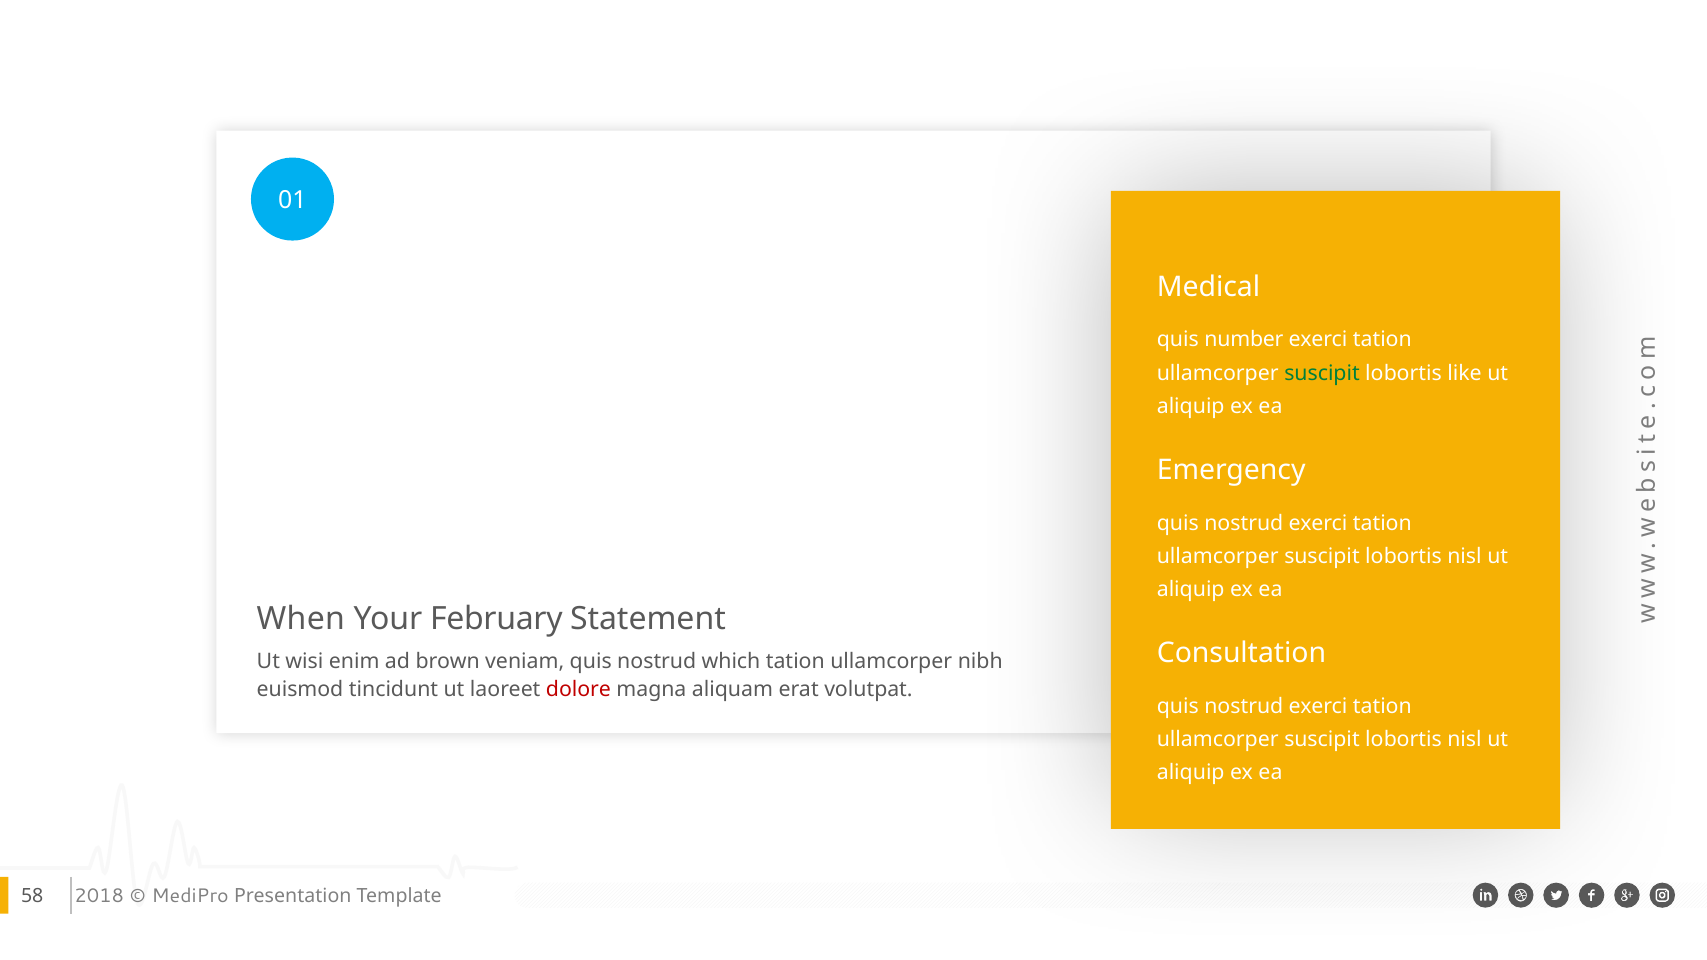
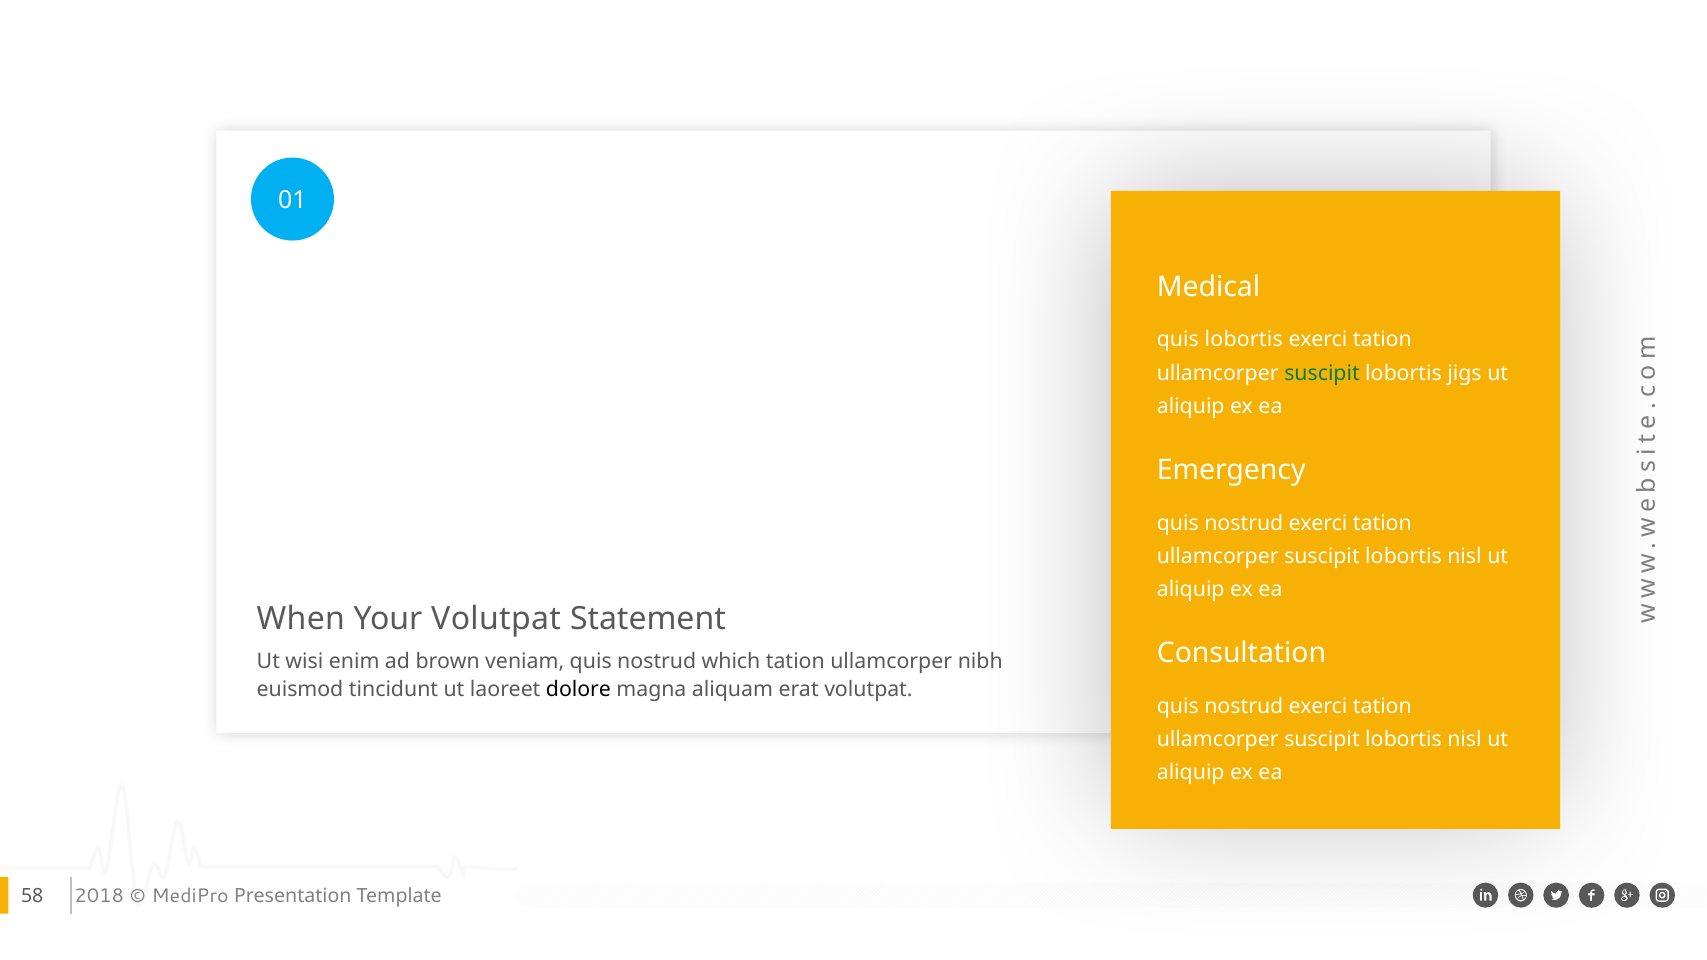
quis number: number -> lobortis (1244, 340)
like: like -> jigs (1465, 373)
Your February: February -> Volutpat (496, 619)
dolore colour: red -> black (578, 689)
